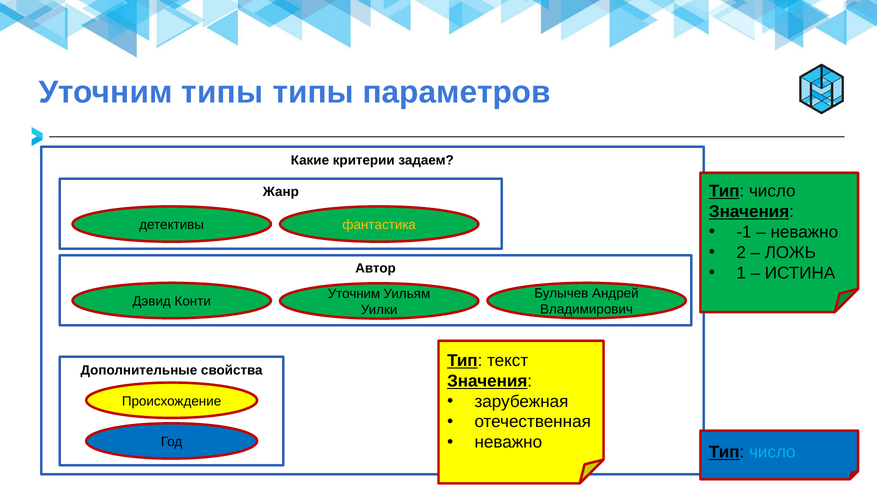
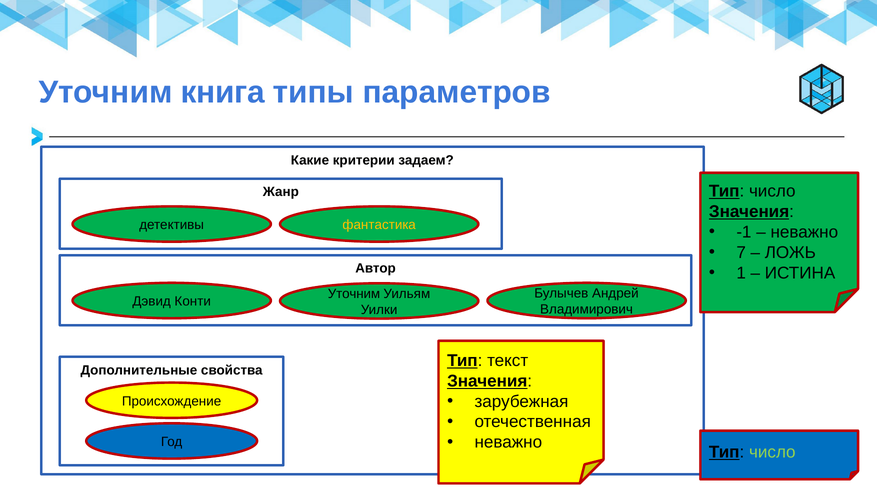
Уточним типы: типы -> книга (223, 92)
2: 2 -> 7 (741, 253)
число colour: light blue -> light green (772, 452)
